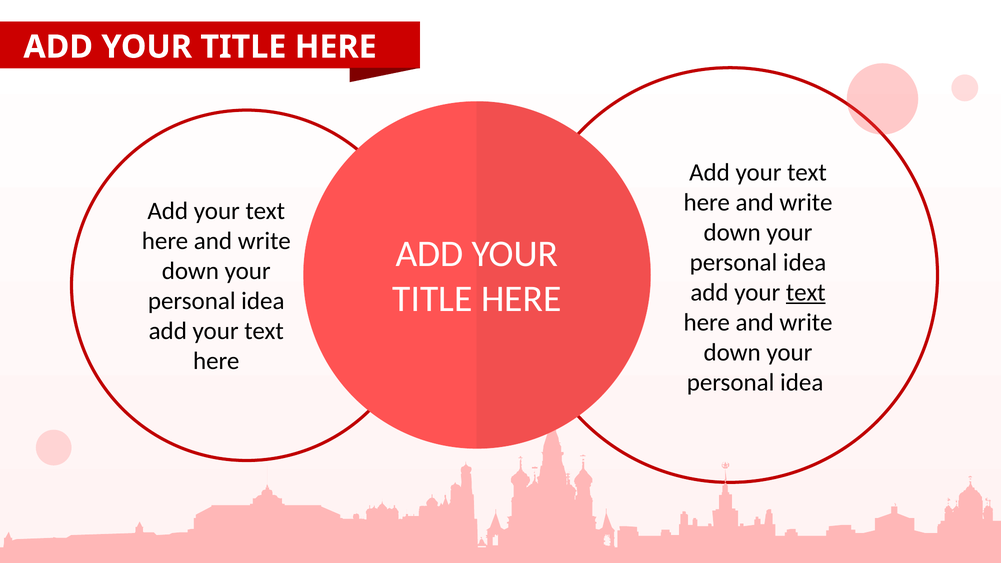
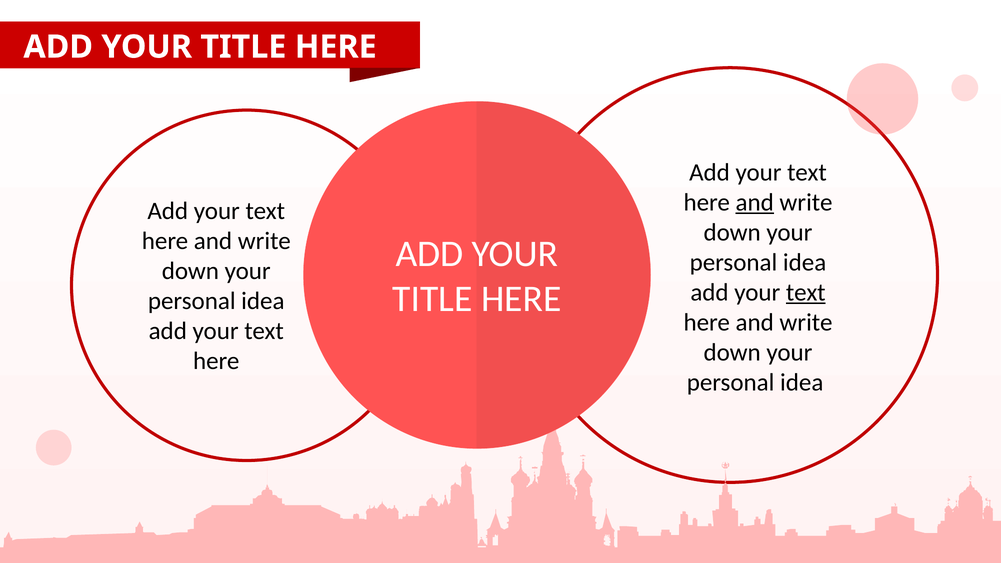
and underline: none -> present (755, 203)
